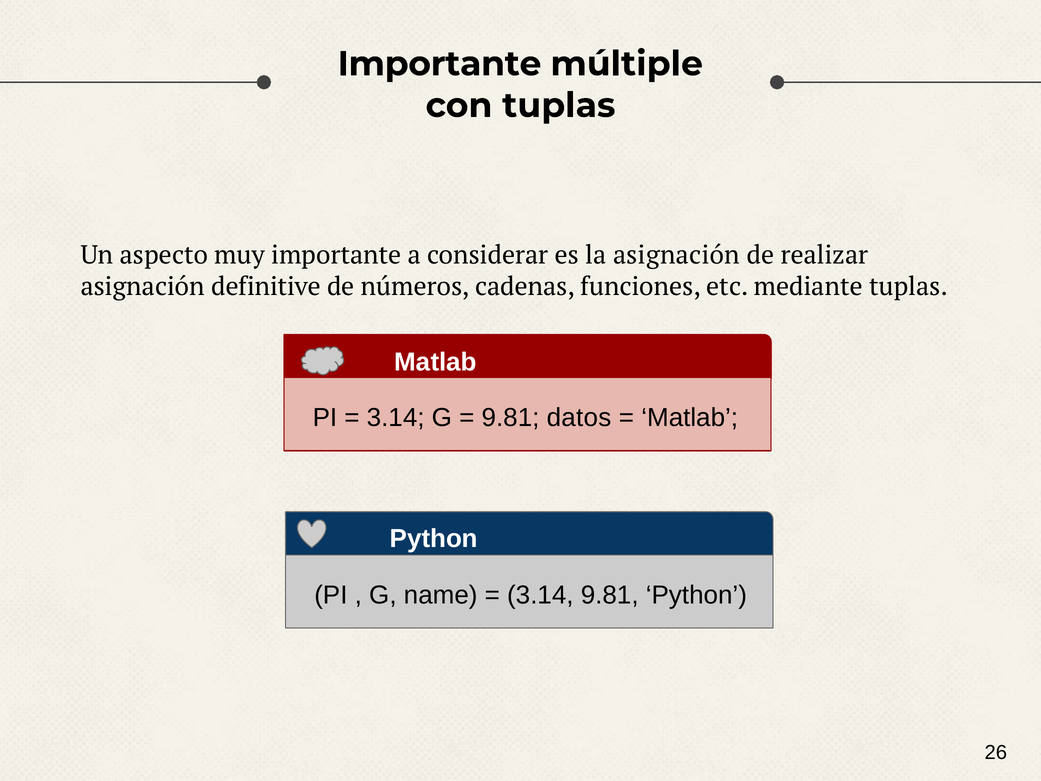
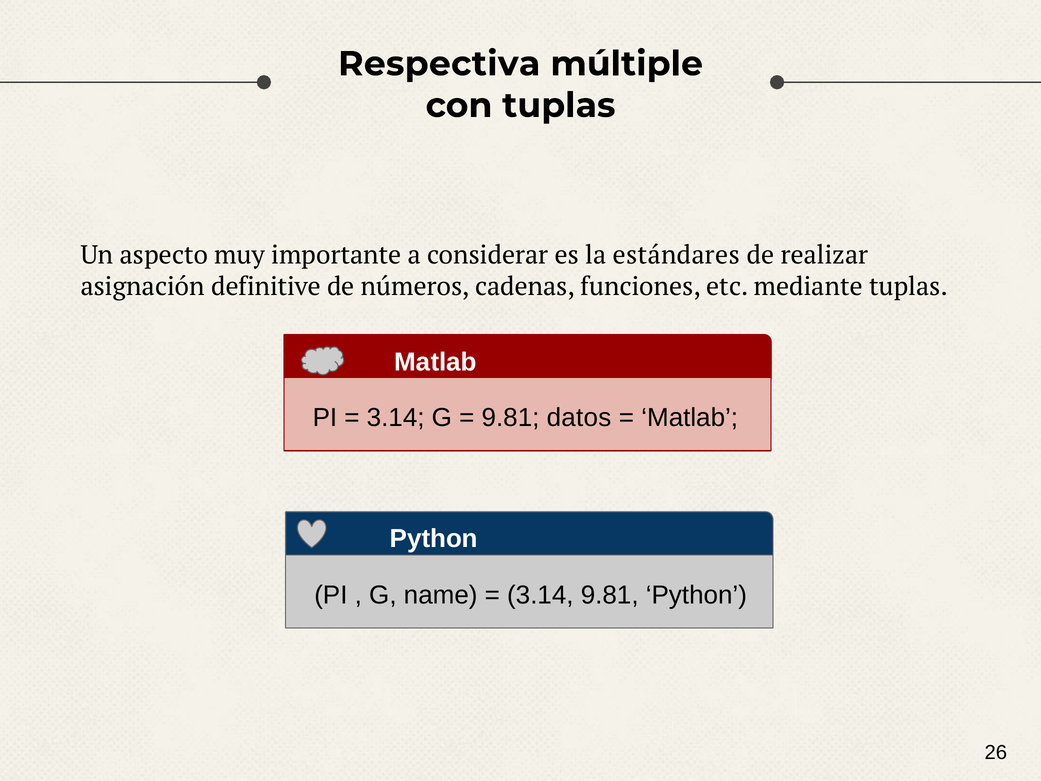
Importante: Importante -> Respectiva (439, 64)
la asignación: asignación -> estándares (676, 255)
